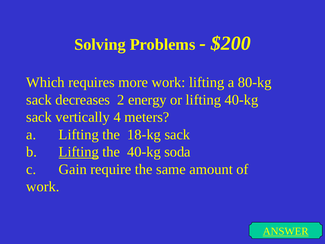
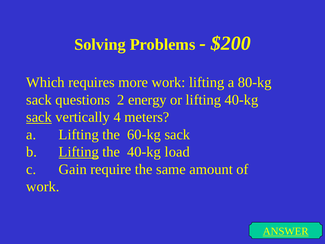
decreases: decreases -> questions (83, 100)
sack underline: none -> present (39, 117)
18-kg: 18-kg -> 60-kg (144, 134)
soda: soda -> load (177, 152)
